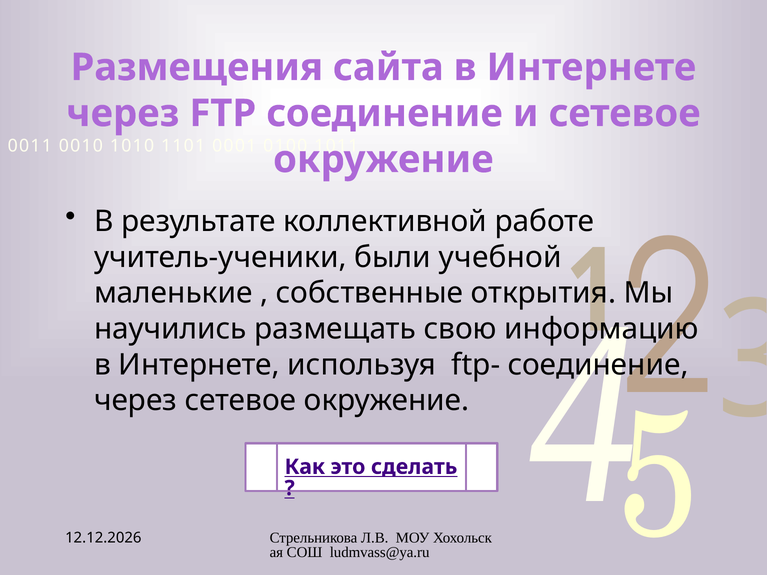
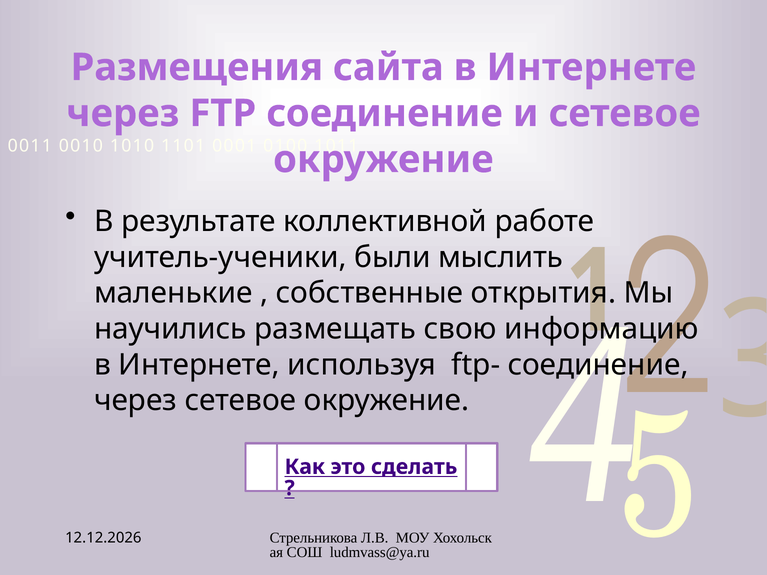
учебной: учебной -> мыслить (501, 257)
